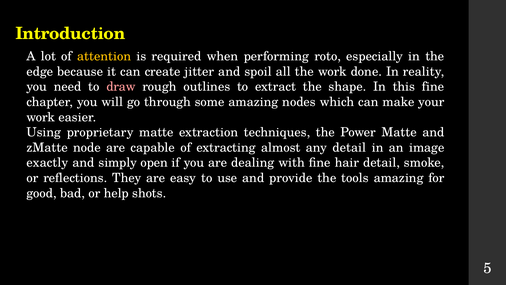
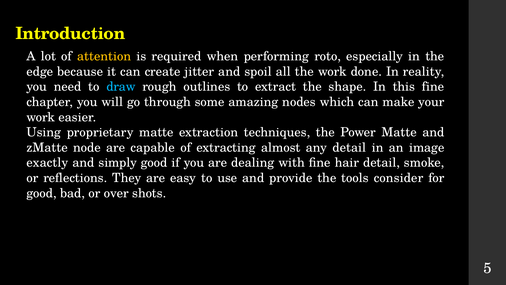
draw colour: pink -> light blue (121, 87)
simply open: open -> good (154, 163)
tools amazing: amazing -> consider (399, 178)
help: help -> over (116, 193)
